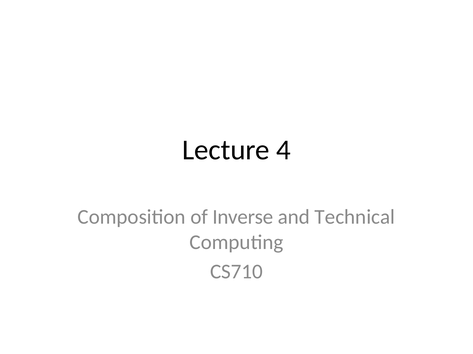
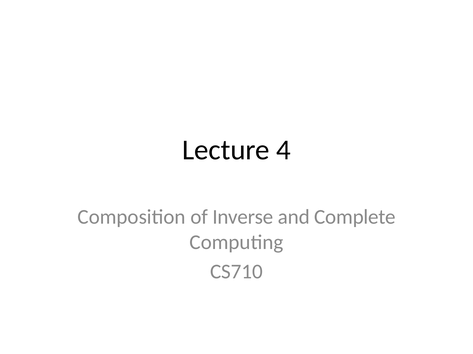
Technical: Technical -> Complete (355, 217)
